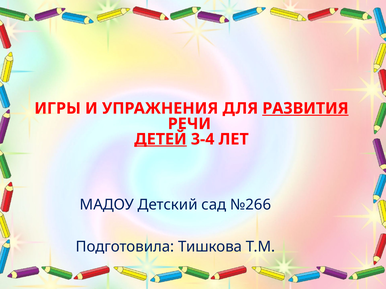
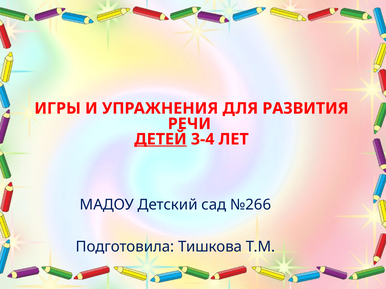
РАЗВИТИЯ underline: present -> none (305, 109)
